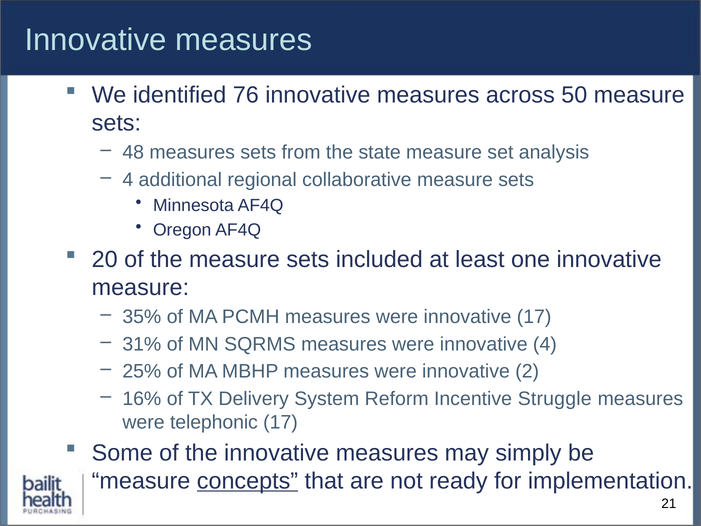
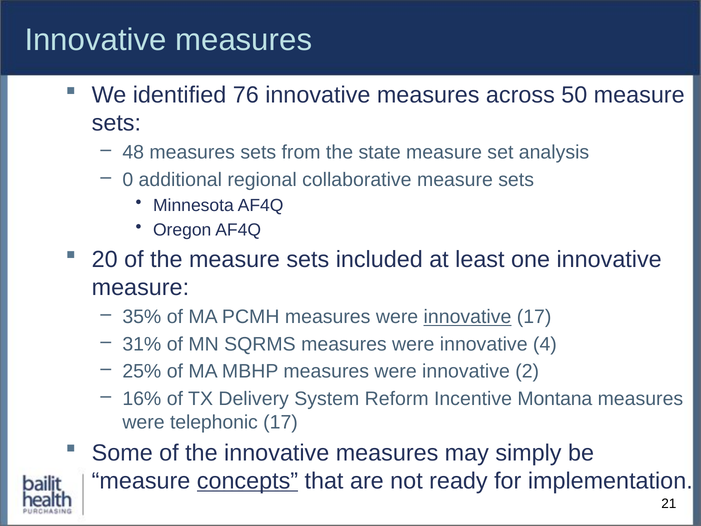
4: 4 -> 0 (128, 180)
innovative underline: none -> present (467, 317)
Struggle: Struggle -> Montana (555, 399)
